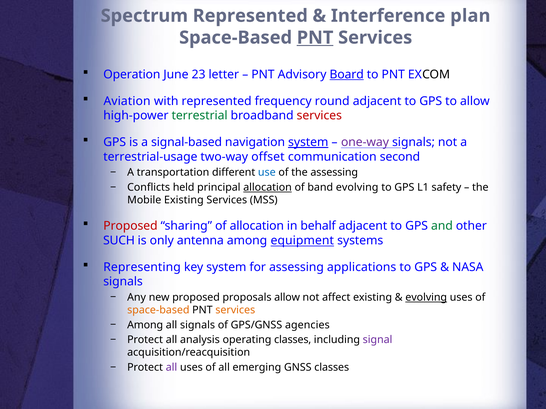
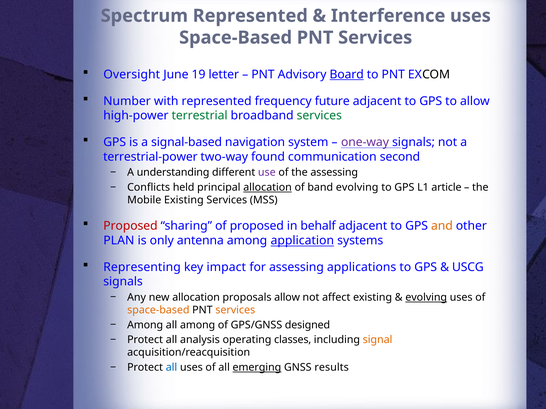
Interference plan: plan -> uses (470, 16)
PNT underline: present -> none (315, 38)
Operation: Operation -> Oversight (132, 75)
23: 23 -> 19 (199, 75)
Aviation: Aviation -> Number (127, 101)
round: round -> future (332, 101)
services colour: red -> green (319, 116)
system underline: present -> none (308, 142)
terrestrial-usage: terrestrial-usage -> terrestrial-power (150, 157)
offset: offset -> found (268, 157)
transportation: transportation -> understanding (173, 173)
use colour: blue -> purple (267, 173)
safety: safety -> article (446, 188)
of allocation: allocation -> proposed (257, 226)
and colour: green -> orange (442, 226)
SUCH: SUCH -> PLAN (119, 241)
equipment: equipment -> application (302, 241)
key system: system -> impact (226, 267)
NASA: NASA -> USCG (468, 267)
new proposed: proposed -> allocation (196, 298)
all signals: signals -> among (198, 325)
agencies: agencies -> designed (307, 325)
signal colour: purple -> orange (378, 340)
all colour: purple -> blue (171, 368)
emerging underline: none -> present (257, 368)
GNSS classes: classes -> results (332, 368)
